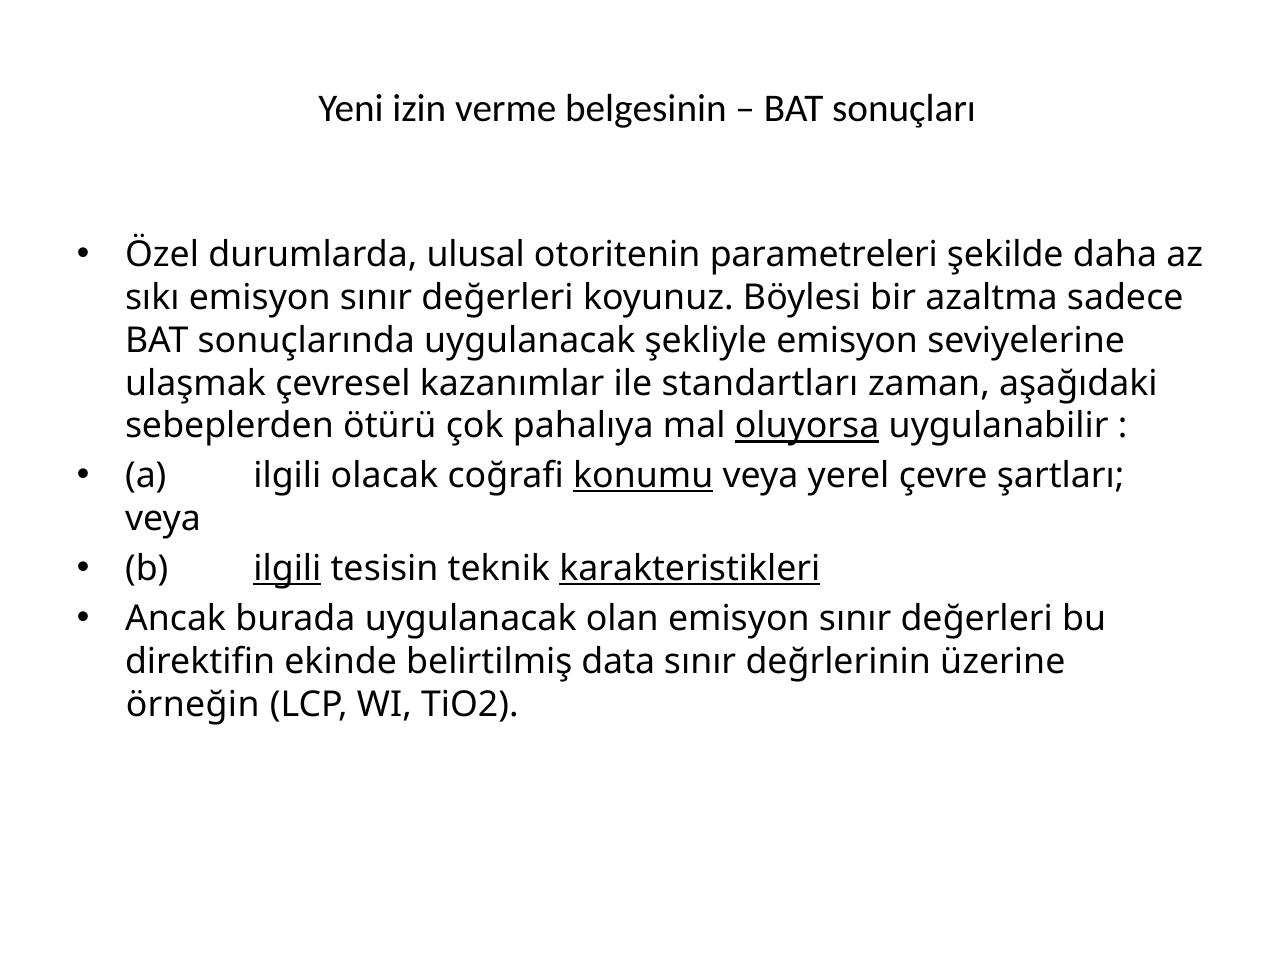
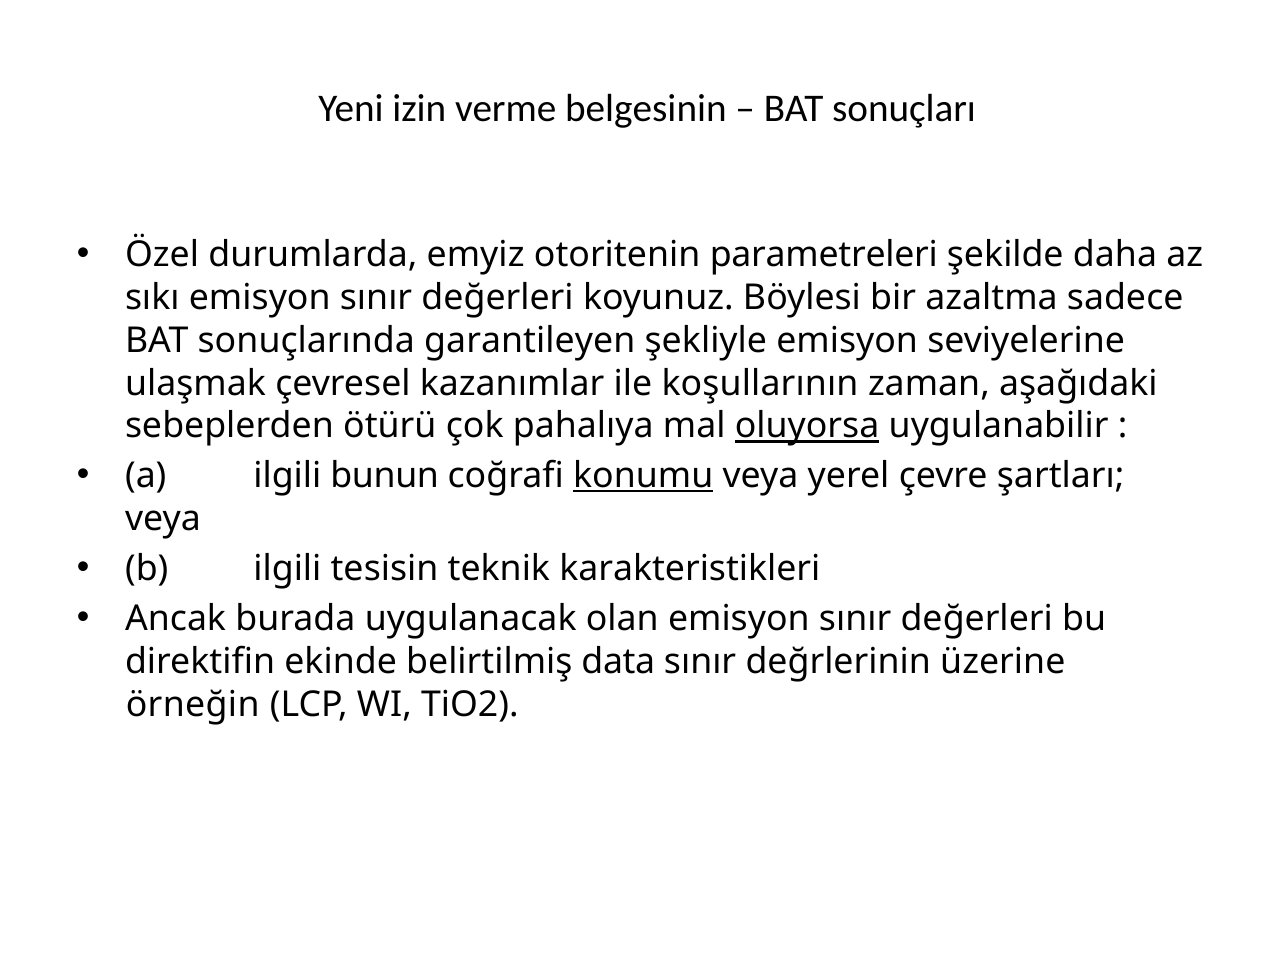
ulusal: ulusal -> emyiz (476, 255)
sonuçlarında uygulanacak: uygulanacak -> garantileyen (530, 341)
standartları: standartları -> koşullarının (760, 383)
olacak: olacak -> bunun (385, 476)
ilgili underline: present -> none (287, 569)
karakteristikleri underline: present -> none (690, 569)
